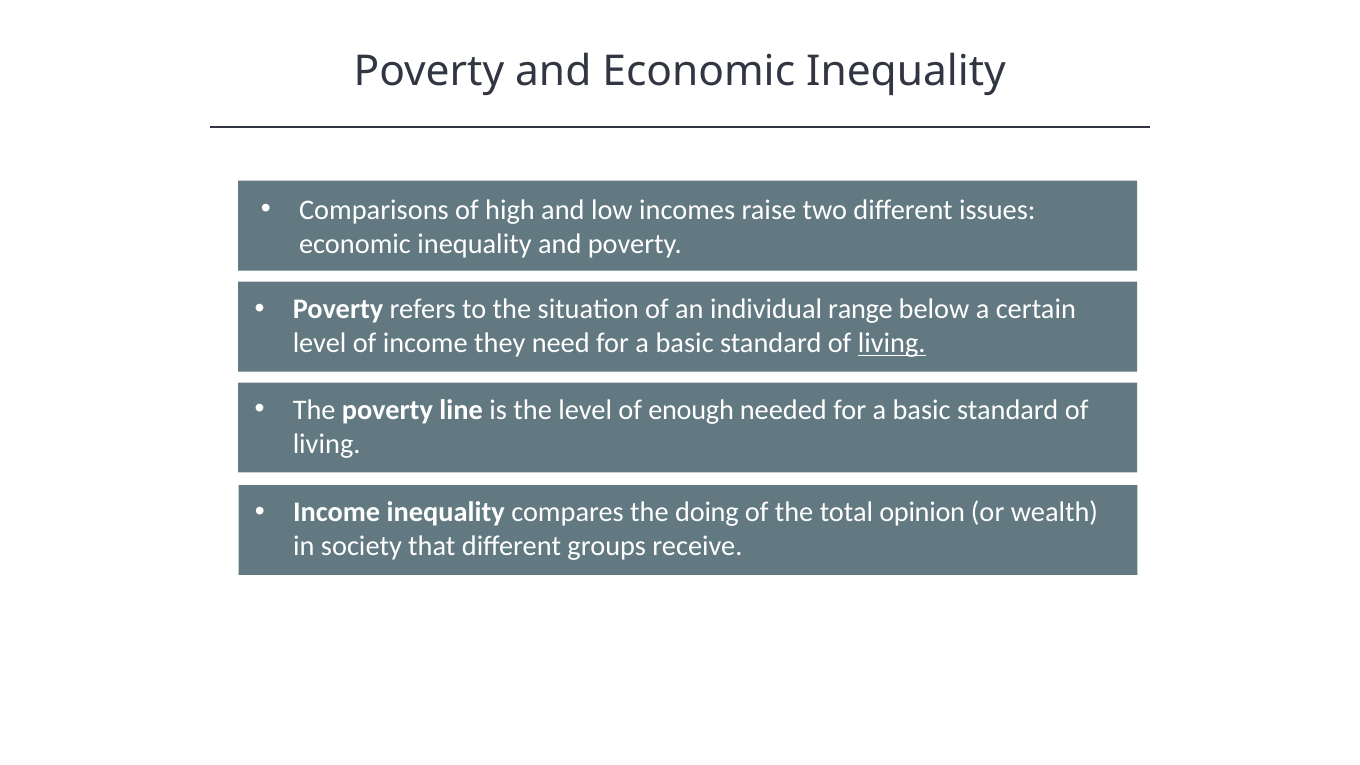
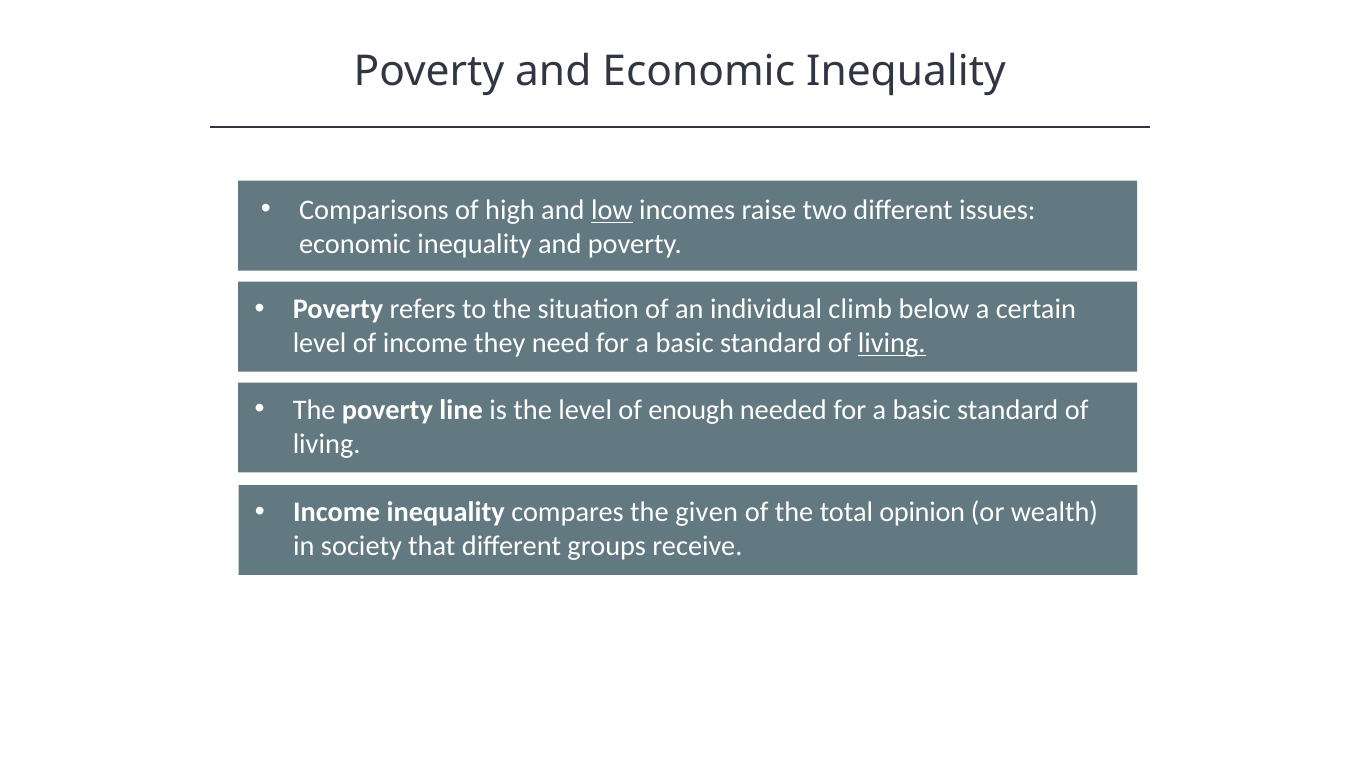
low underline: none -> present (612, 210)
range: range -> climb (860, 309)
doing: doing -> given (707, 512)
